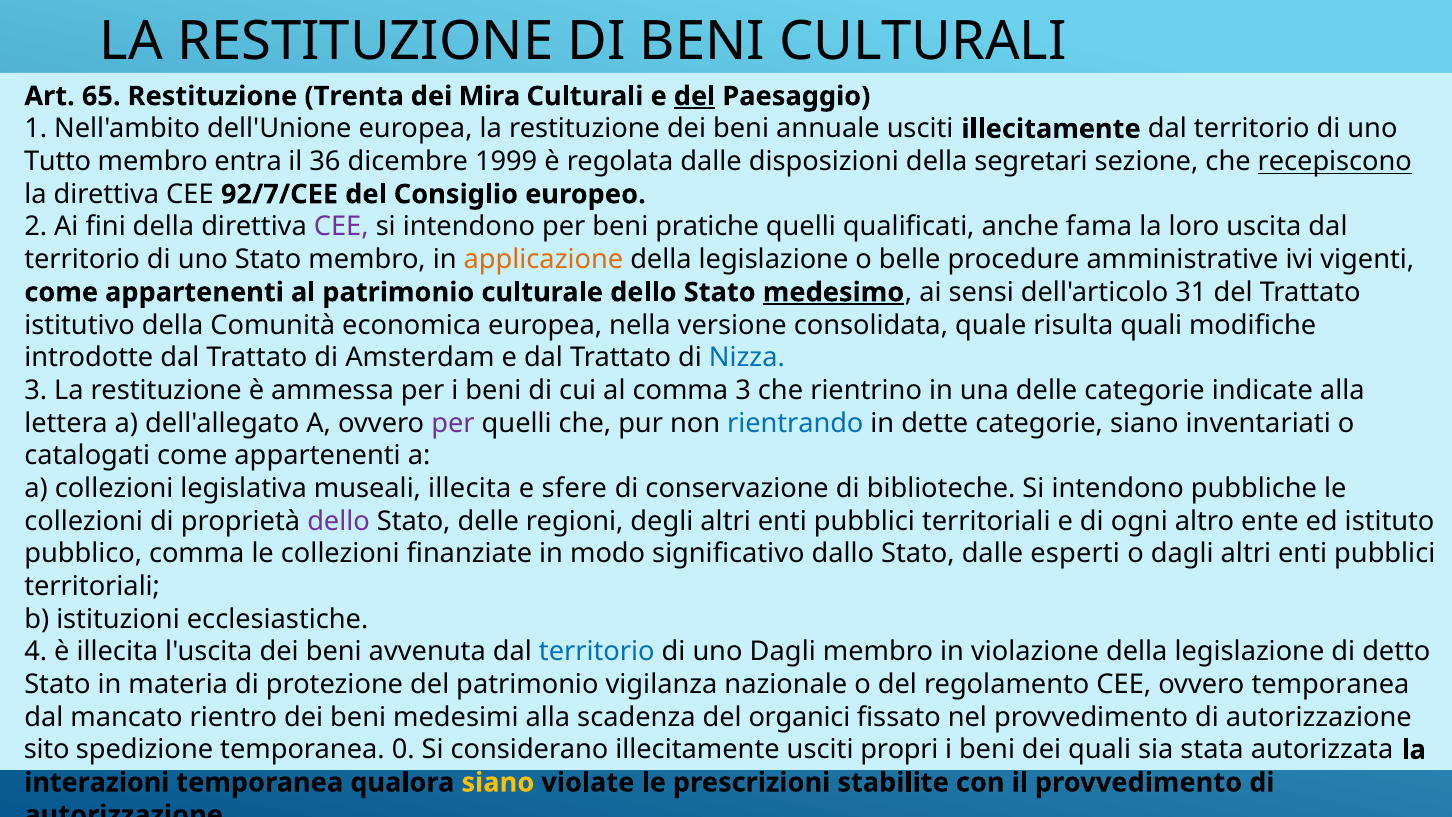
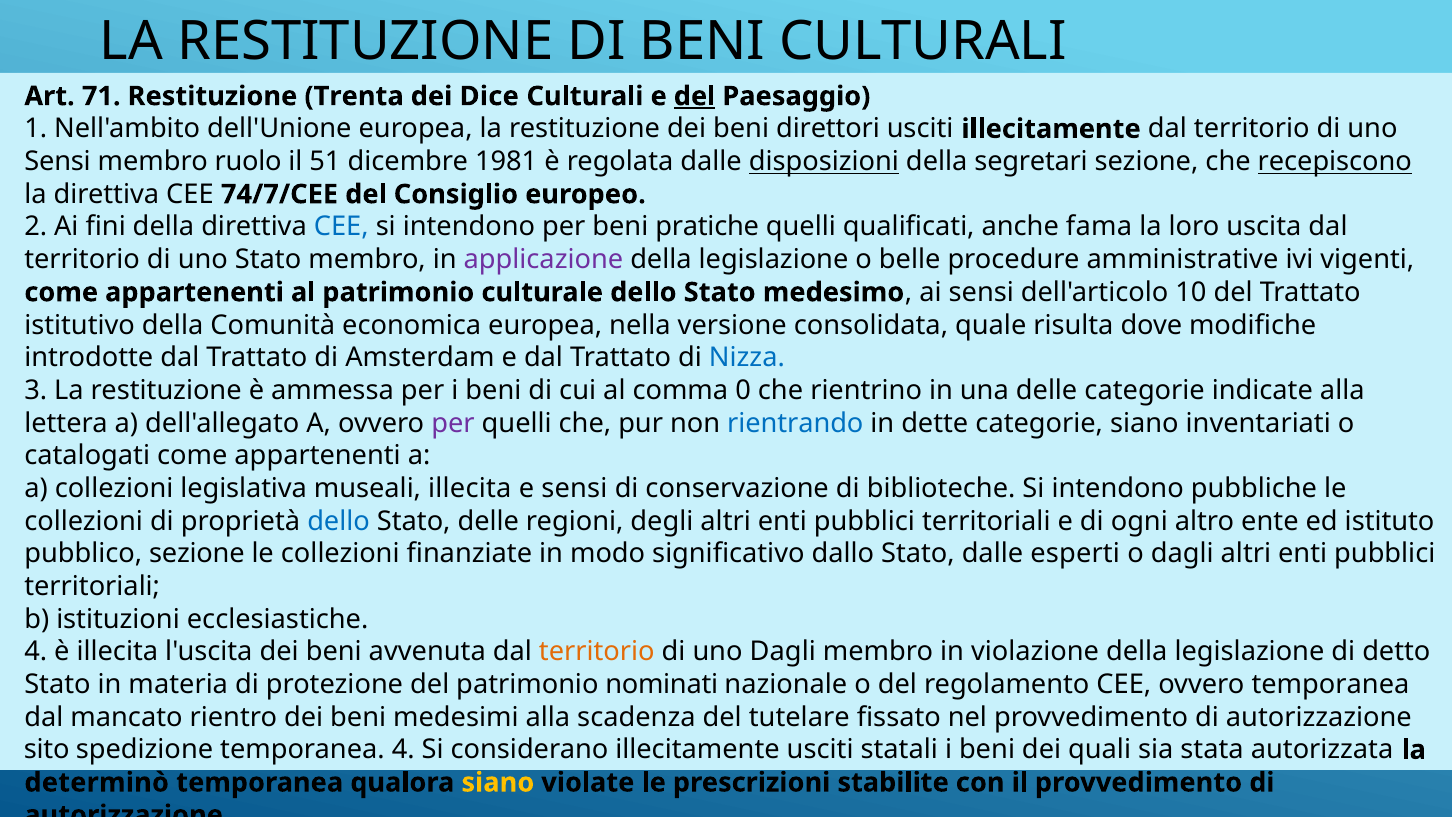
65: 65 -> 71 (101, 96)
Mira: Mira -> Dice (489, 96)
annuale: annuale -> direttori (828, 129)
Tutto: Tutto -> Sensi (58, 162)
entra: entra -> ruolo (248, 162)
36: 36 -> 51 (325, 162)
1999: 1999 -> 1981 (506, 162)
disposizioni underline: none -> present (824, 162)
92/7/CEE: 92/7/CEE -> 74/7/CEE (280, 194)
CEE colour: purple -> blue (341, 227)
applicazione colour: orange -> purple (543, 260)
medesimo underline: present -> none (834, 292)
31: 31 -> 10 (1191, 292)
risulta quali: quali -> dove (1151, 325)
comma 3: 3 -> 0 (743, 390)
e sfere: sfere -> sensi (574, 488)
dello colour: purple -> blue (339, 521)
pubblico comma: comma -> sezione (197, 554)
territorio colour: blue -> orange (597, 652)
vigilanza: vigilanza -> nominati (662, 684)
organici: organici -> tutelare (799, 717)
temporanea 0: 0 -> 4 (403, 750)
propri: propri -> statali (899, 750)
interazioni: interazioni -> determinò (97, 782)
